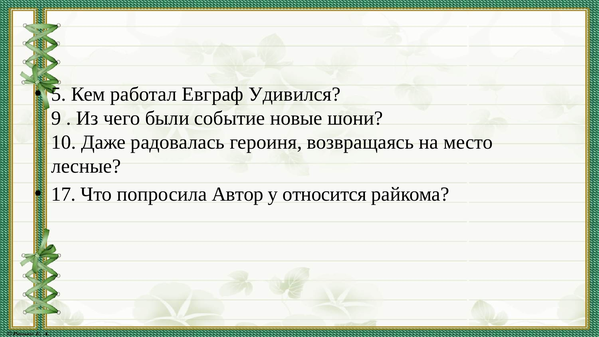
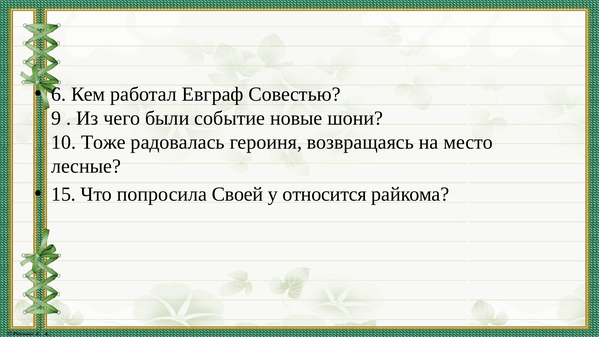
5: 5 -> 6 (59, 94)
Удивился: Удивился -> Совестью (295, 94)
Даже: Даже -> Тоже (103, 142)
17: 17 -> 15 (64, 194)
Автор: Автор -> Своей (238, 194)
